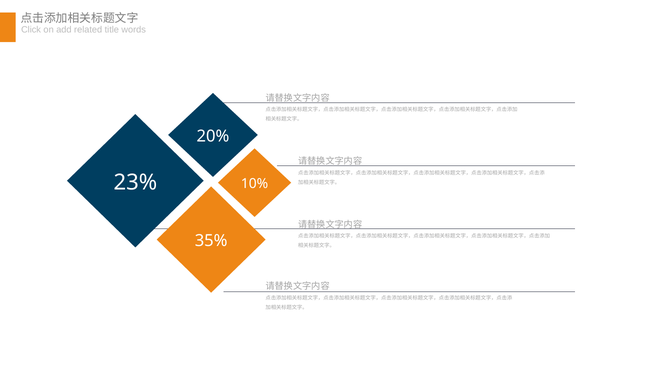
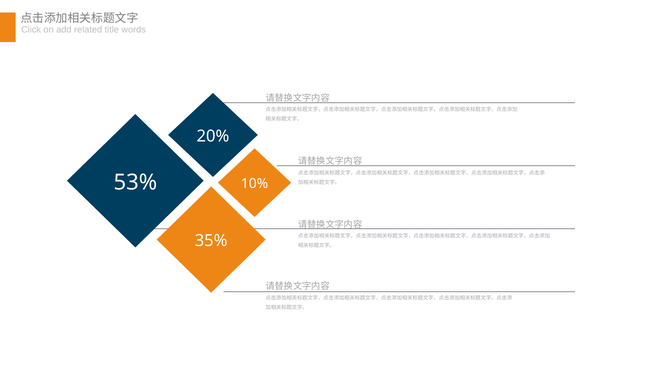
23%: 23% -> 53% (135, 182)
